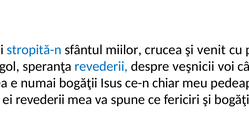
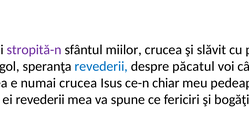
stropită-n colour: blue -> purple (34, 50)
venit: venit -> slăvit (212, 50)
despre veşnicii: veşnicii -> păcatul (193, 66)
numai bogăţii: bogăţii -> crucea (78, 83)
